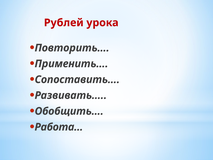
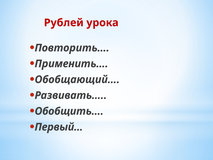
Сопоставить…: Сопоставить… -> Обобщающий… (77, 79)
Работа…: Работа… -> Первый… (59, 127)
